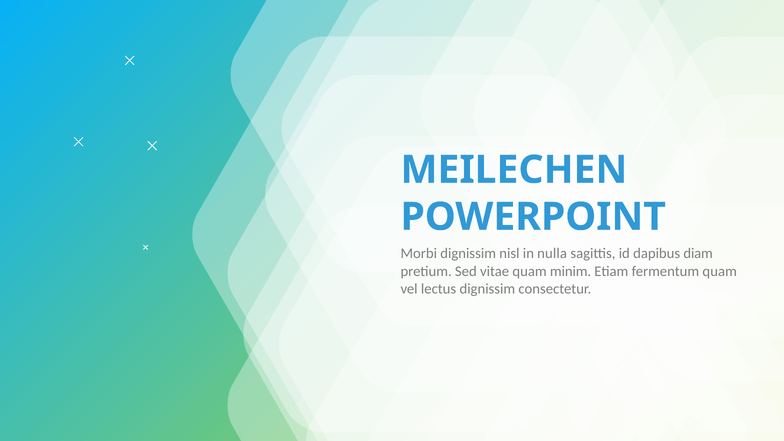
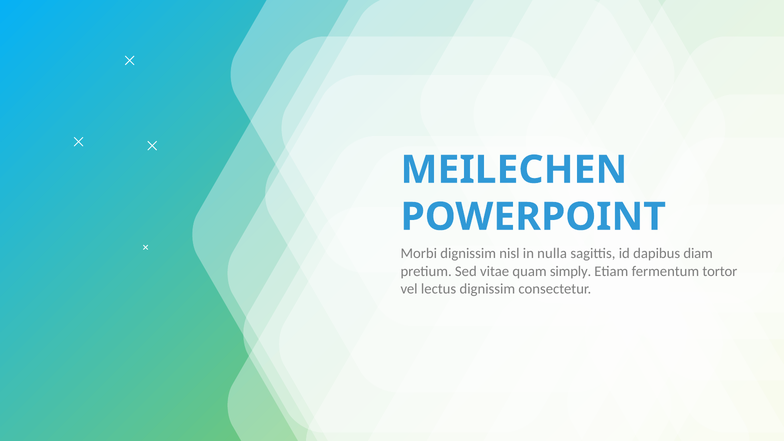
minim: minim -> simply (571, 271)
fermentum quam: quam -> tortor (720, 271)
